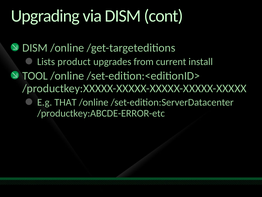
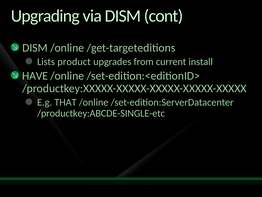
TOOL: TOOL -> HAVE (35, 76)
/productkey:ABCDE-ERROR-etc: /productkey:ABCDE-ERROR-etc -> /productkey:ABCDE-SINGLE-etc (101, 113)
